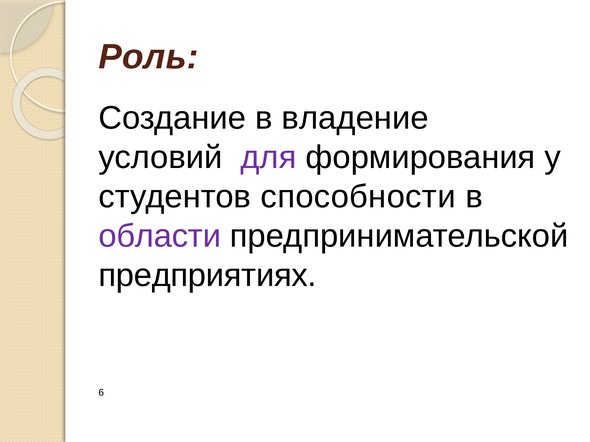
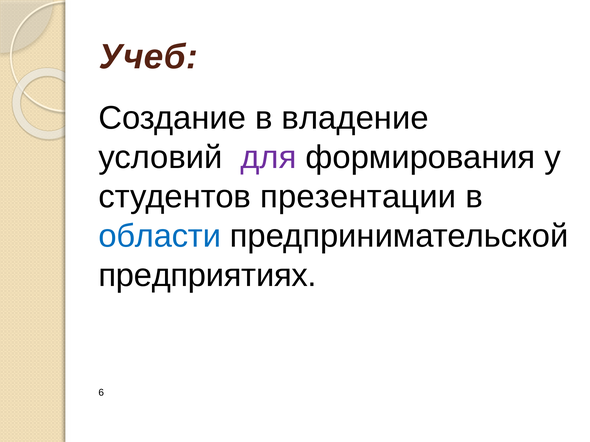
Роль: Роль -> Учеб (148, 57)
способности: способности -> презентации (358, 197)
области colour: purple -> blue (160, 236)
